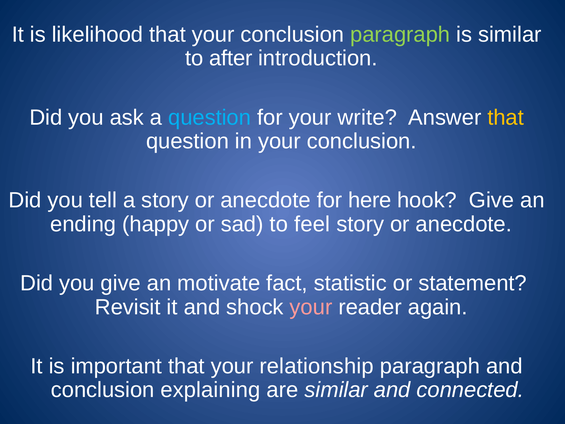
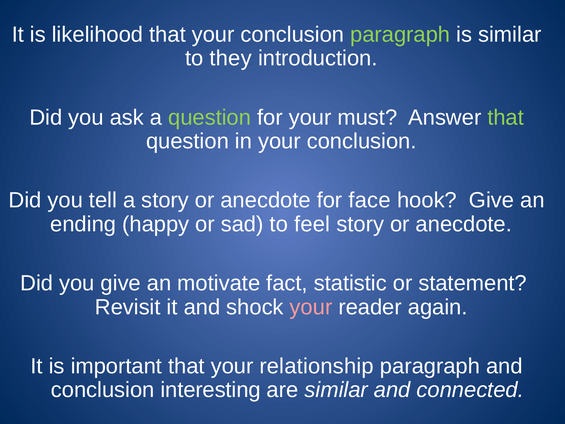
after: after -> they (231, 58)
question colour: light blue -> light green (210, 117)
write: write -> must (367, 117)
that colour: yellow -> light green (506, 117)
here: here -> face (370, 200)
explaining: explaining -> interesting (211, 390)
